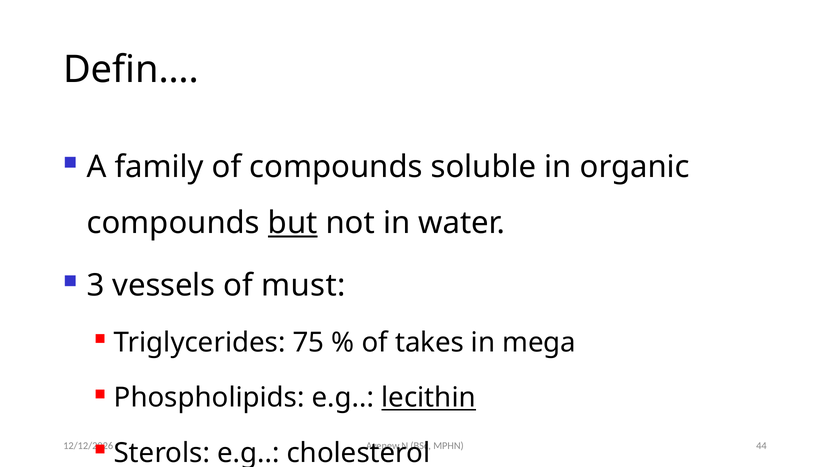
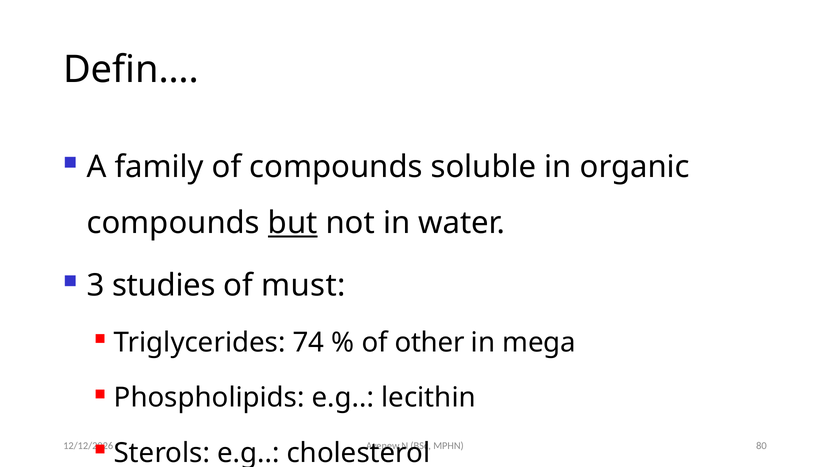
vessels: vessels -> studies (164, 285)
75: 75 -> 74 (308, 342)
takes: takes -> other (430, 342)
lecithin underline: present -> none (429, 398)
44: 44 -> 80 (761, 446)
